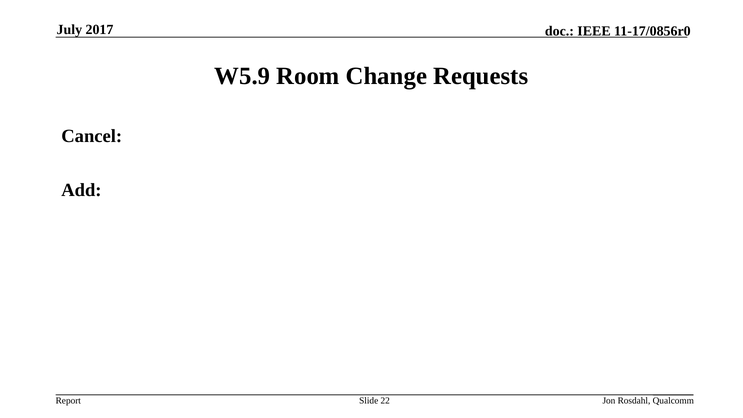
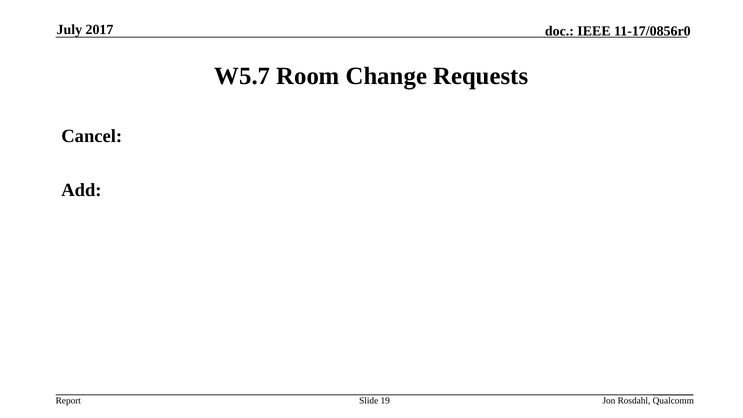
W5.9: W5.9 -> W5.7 (242, 76)
22: 22 -> 19 (385, 401)
